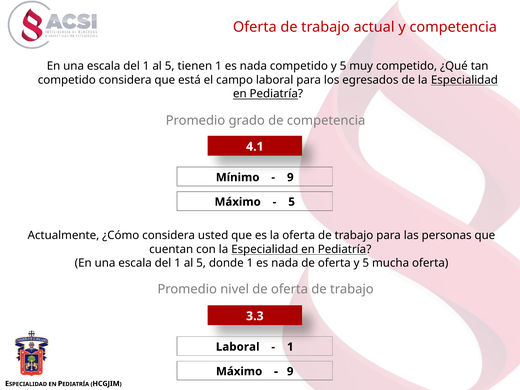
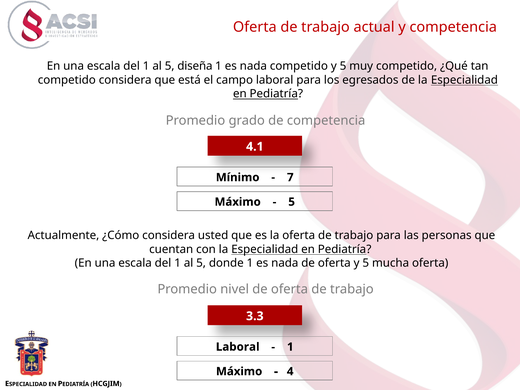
tienen: tienen -> diseña (195, 66)
9: 9 -> 7 (290, 177)
9: 9 -> 4 (290, 371)
